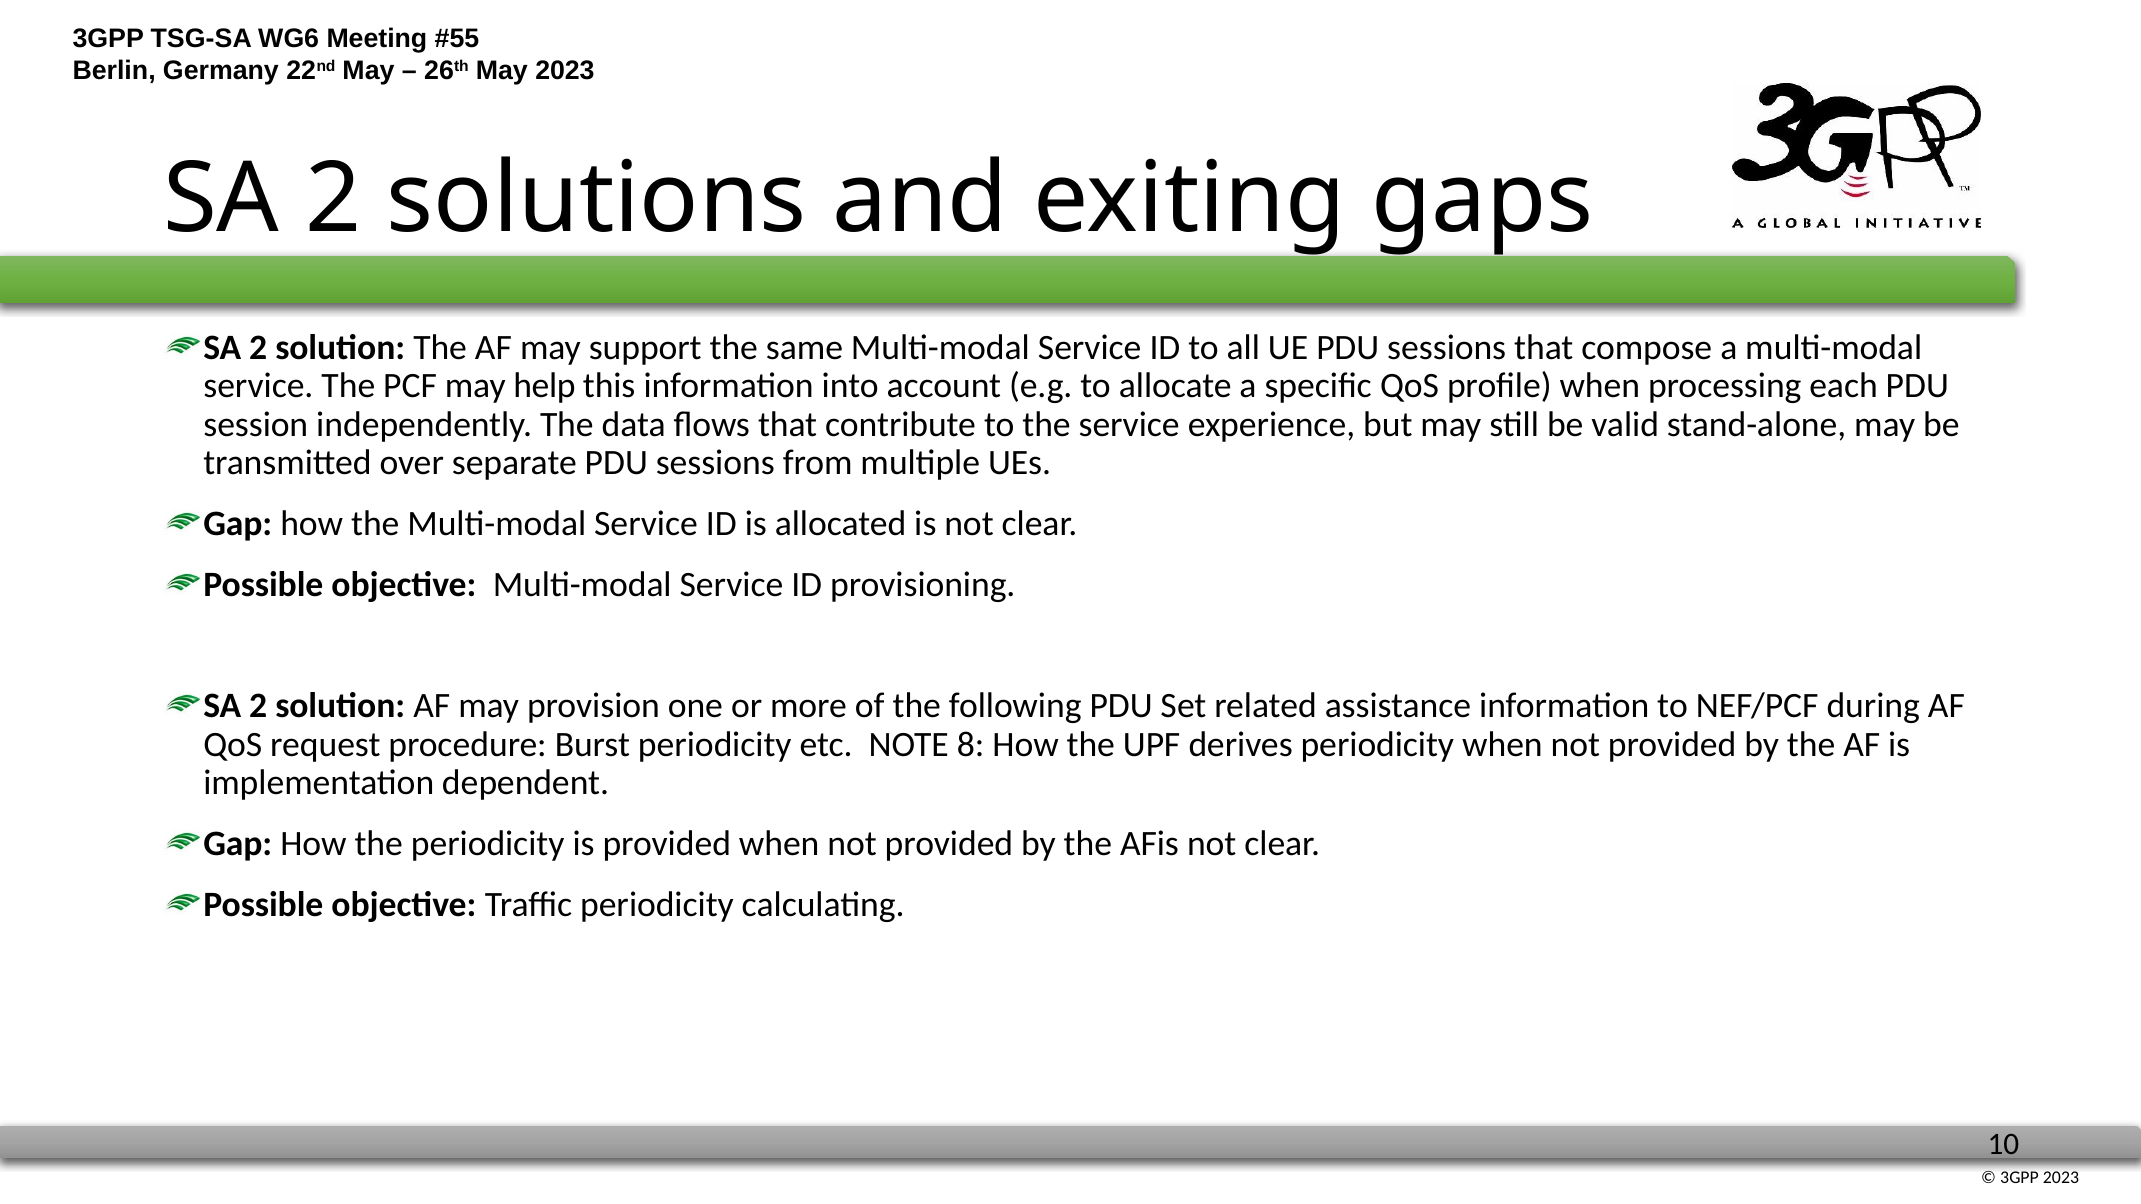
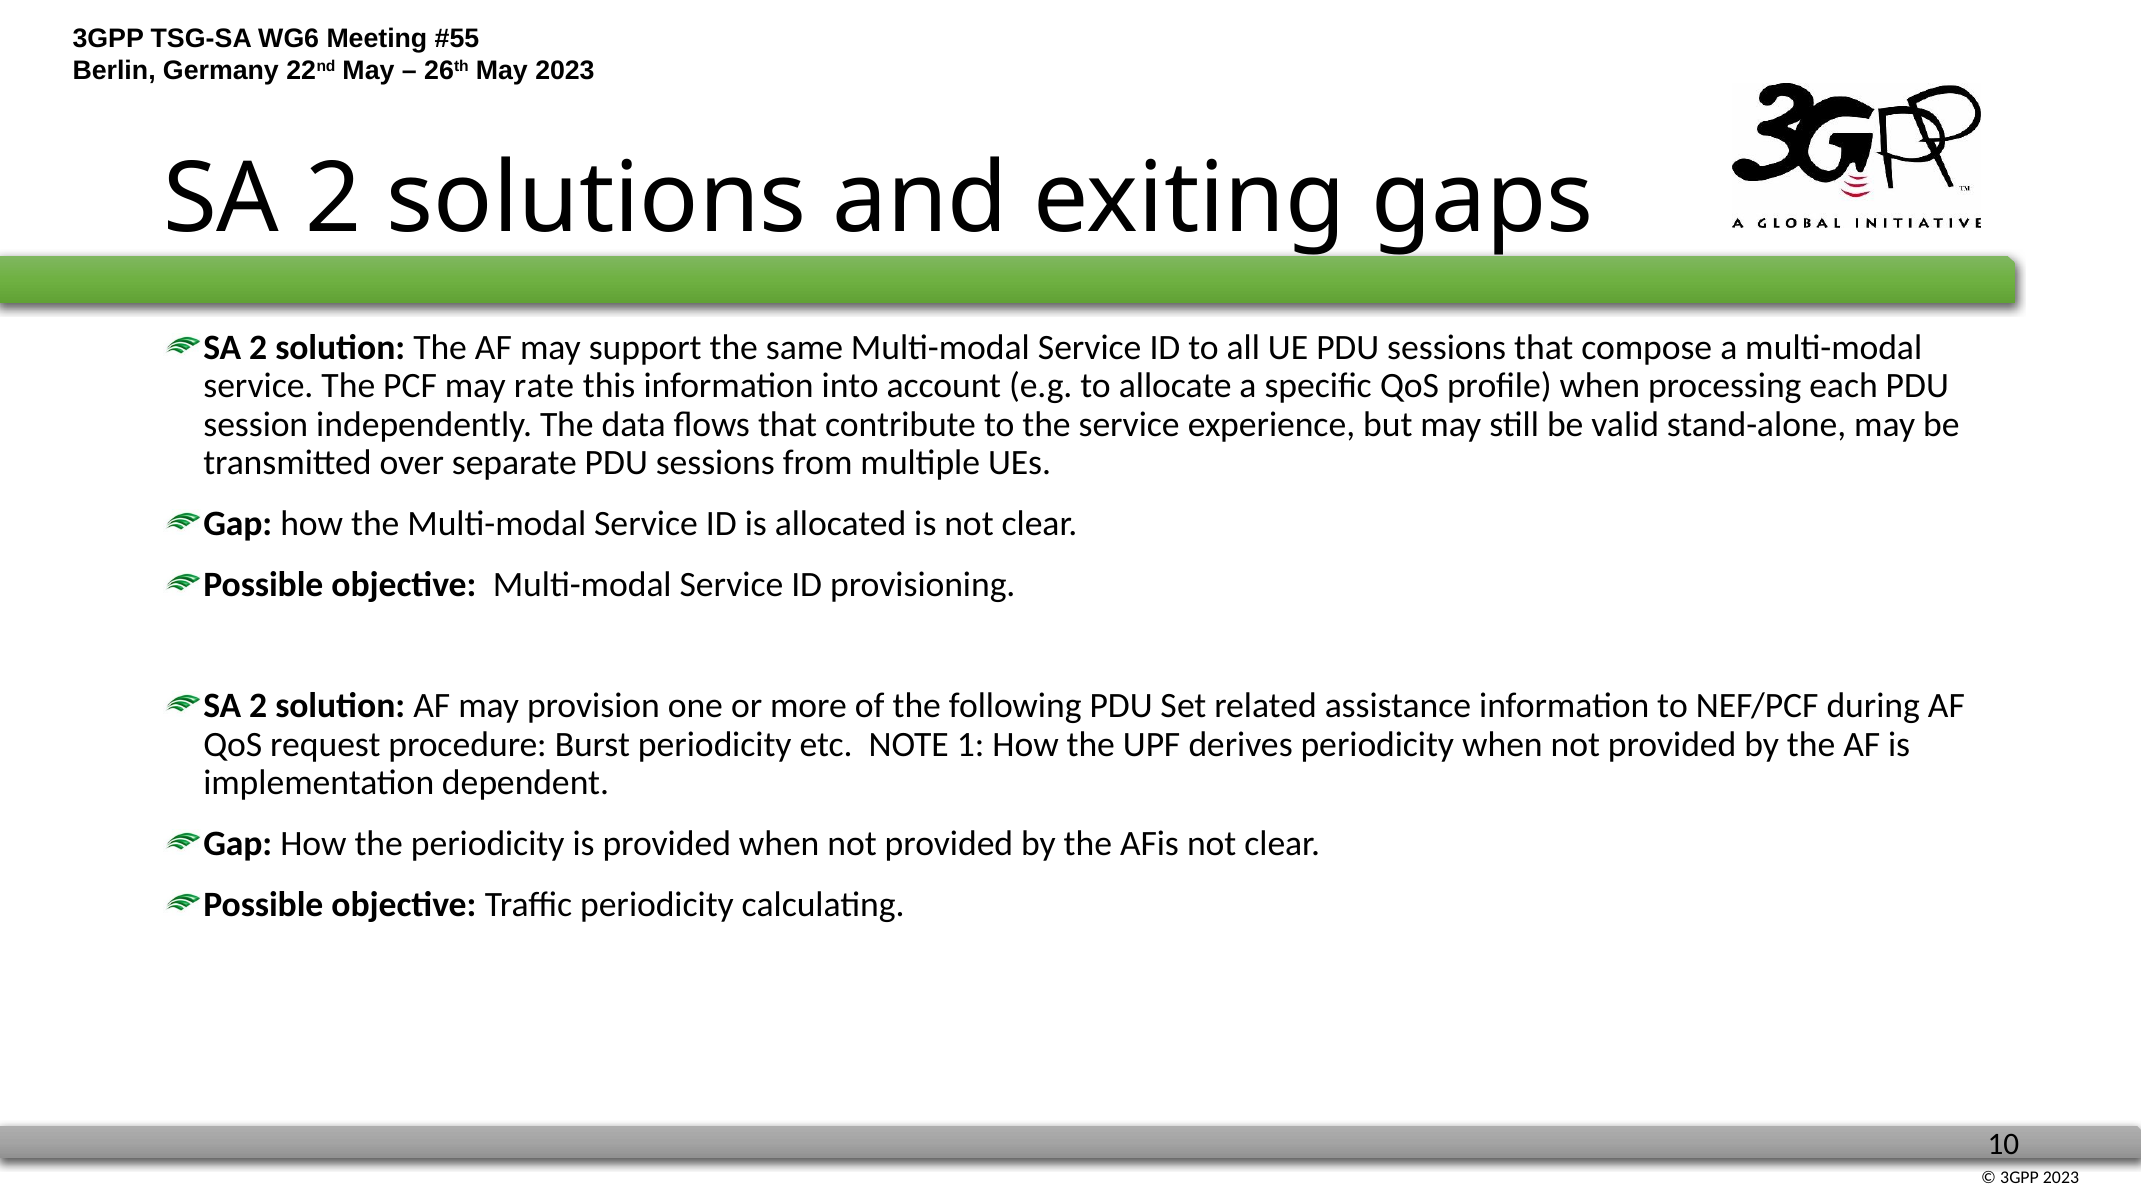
help: help -> rate (544, 386)
8: 8 -> 1 (971, 745)
